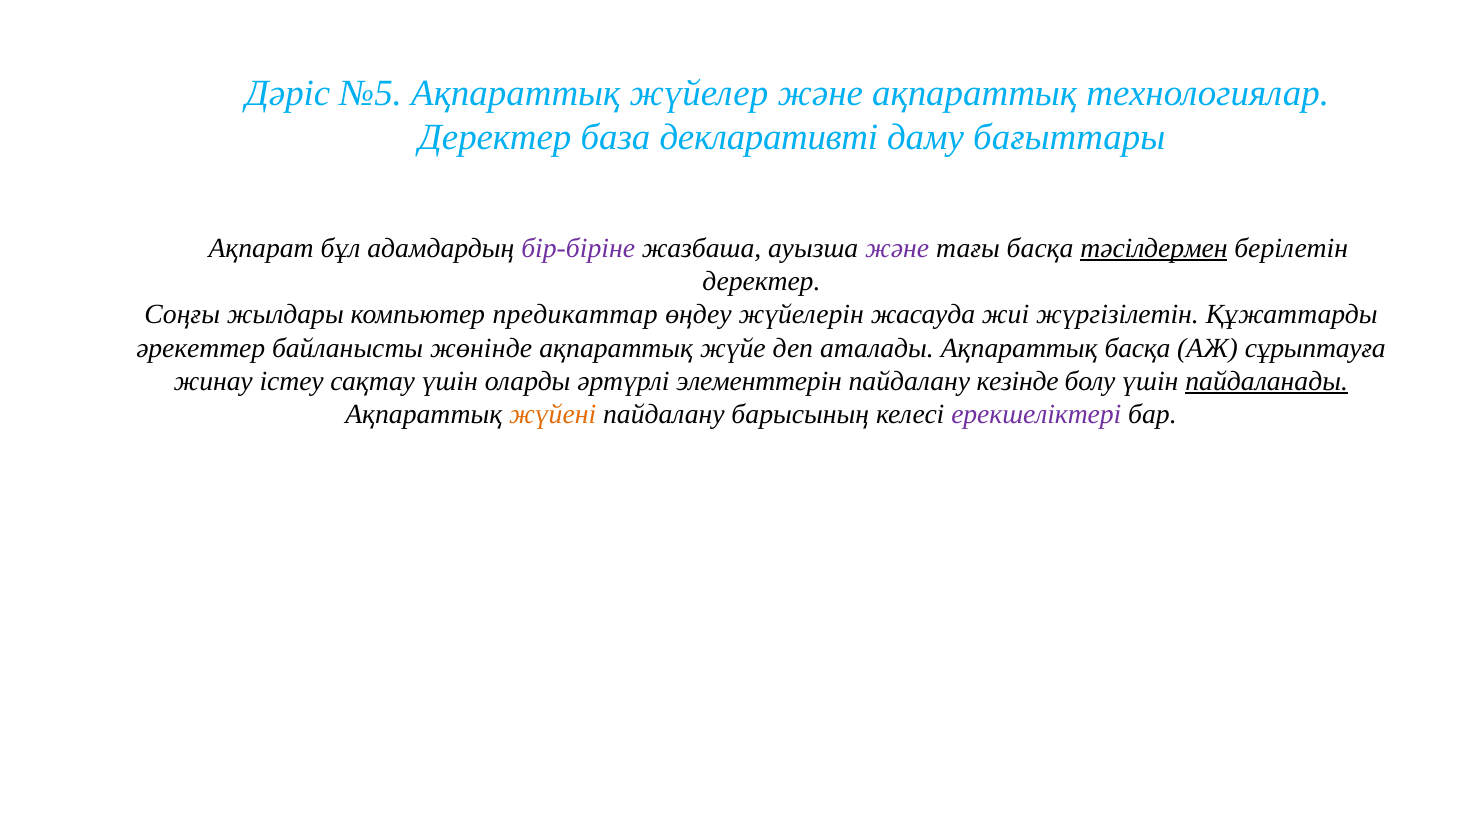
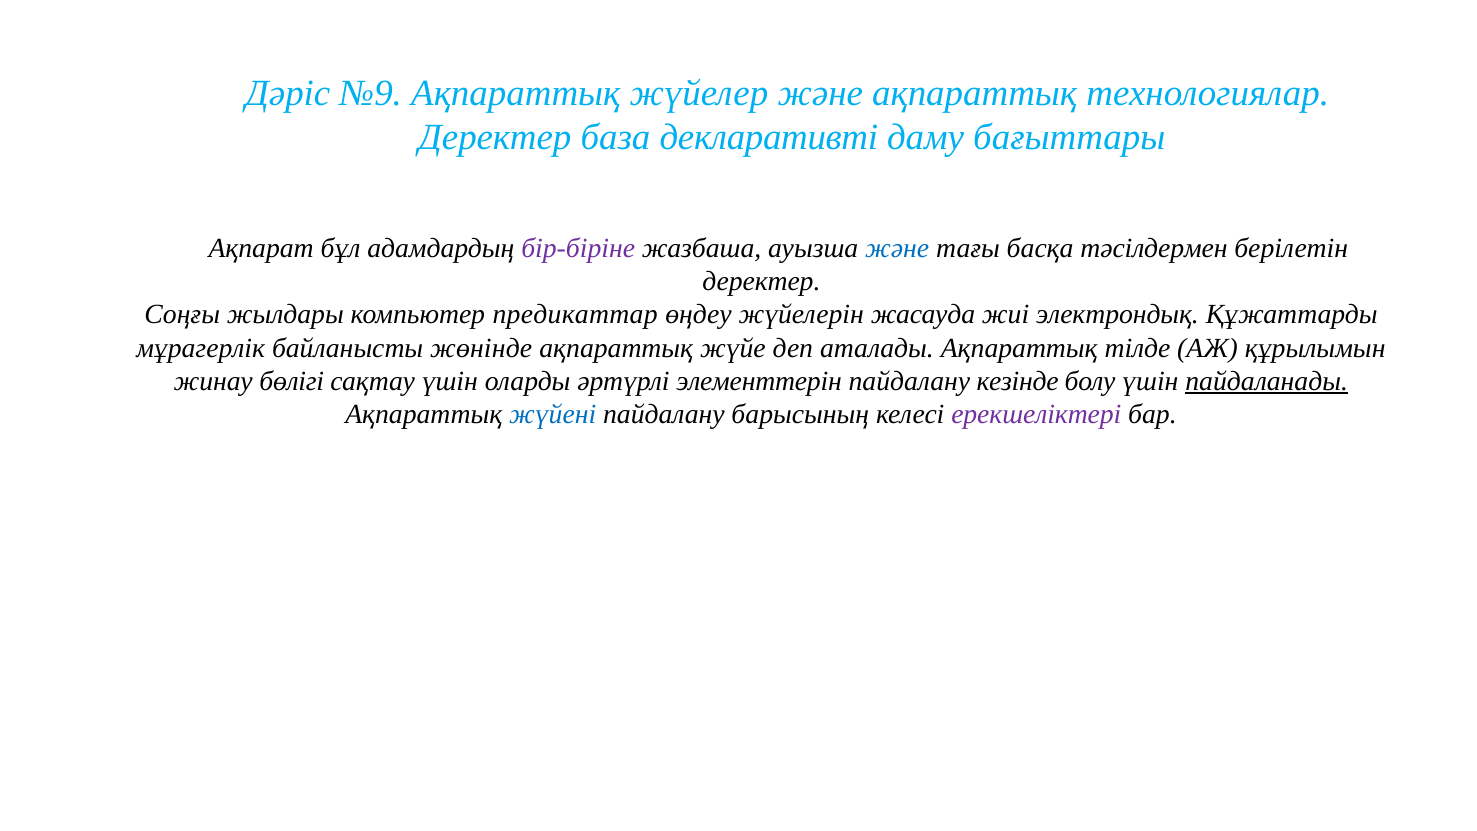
№5: №5 -> №9 (371, 93)
және colour: purple -> blue (897, 248)
тәсілдермен underline: present -> none (1154, 248)
жүргізілетін: жүргізілетін -> электрондық (1118, 315)
әрекеттер: әрекеттер -> мұрагерлік (201, 348)
Ақпараттық басқа: басқа -> тілде (1137, 348)
сұрыптауға: сұрыптауға -> құрылымын (1315, 348)
істеу: істеу -> бөлігі (292, 381)
жүйені colour: orange -> blue (553, 414)
